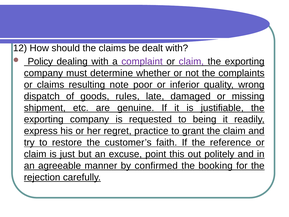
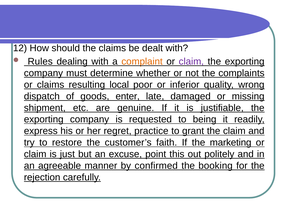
Policy: Policy -> Rules (40, 61)
complaint colour: purple -> orange (142, 61)
note: note -> local (119, 85)
rules: rules -> enter (128, 96)
reference: reference -> marketing (231, 142)
